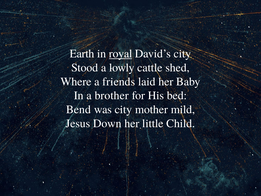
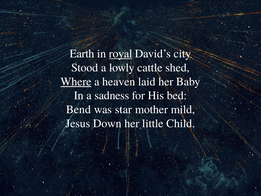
Where underline: none -> present (76, 81)
friends: friends -> heaven (119, 81)
brother: brother -> sadness (112, 95)
was city: city -> star (123, 109)
